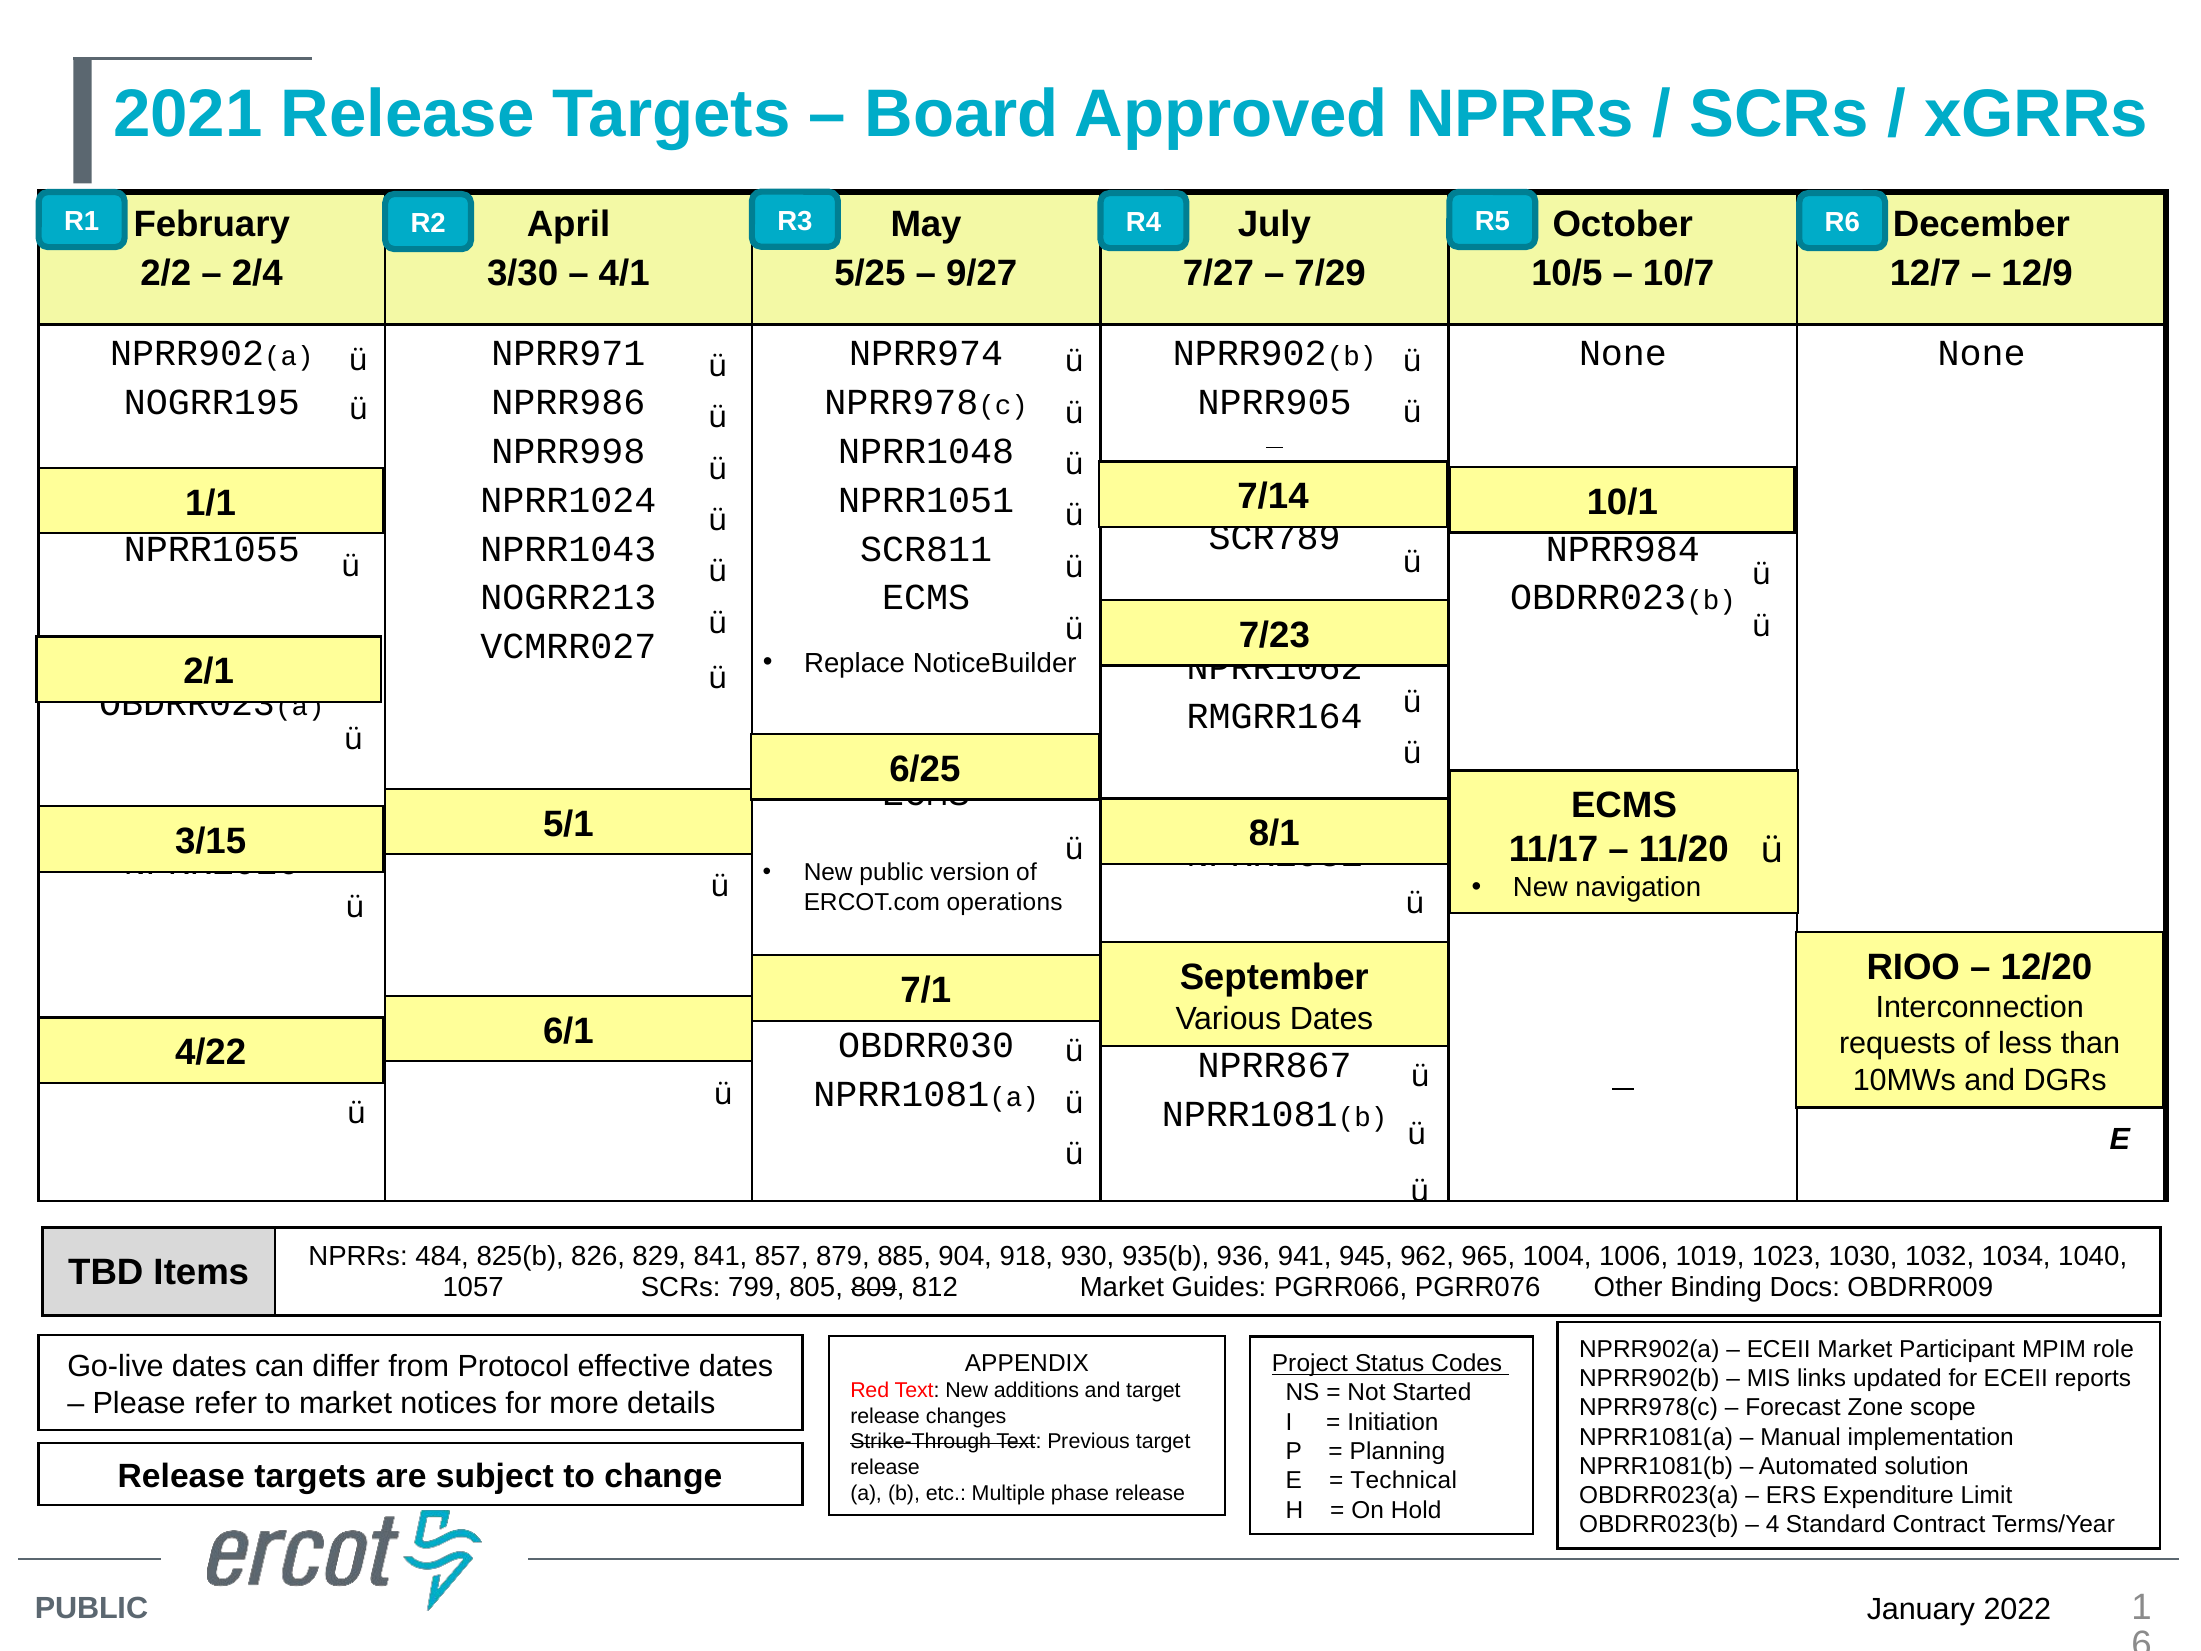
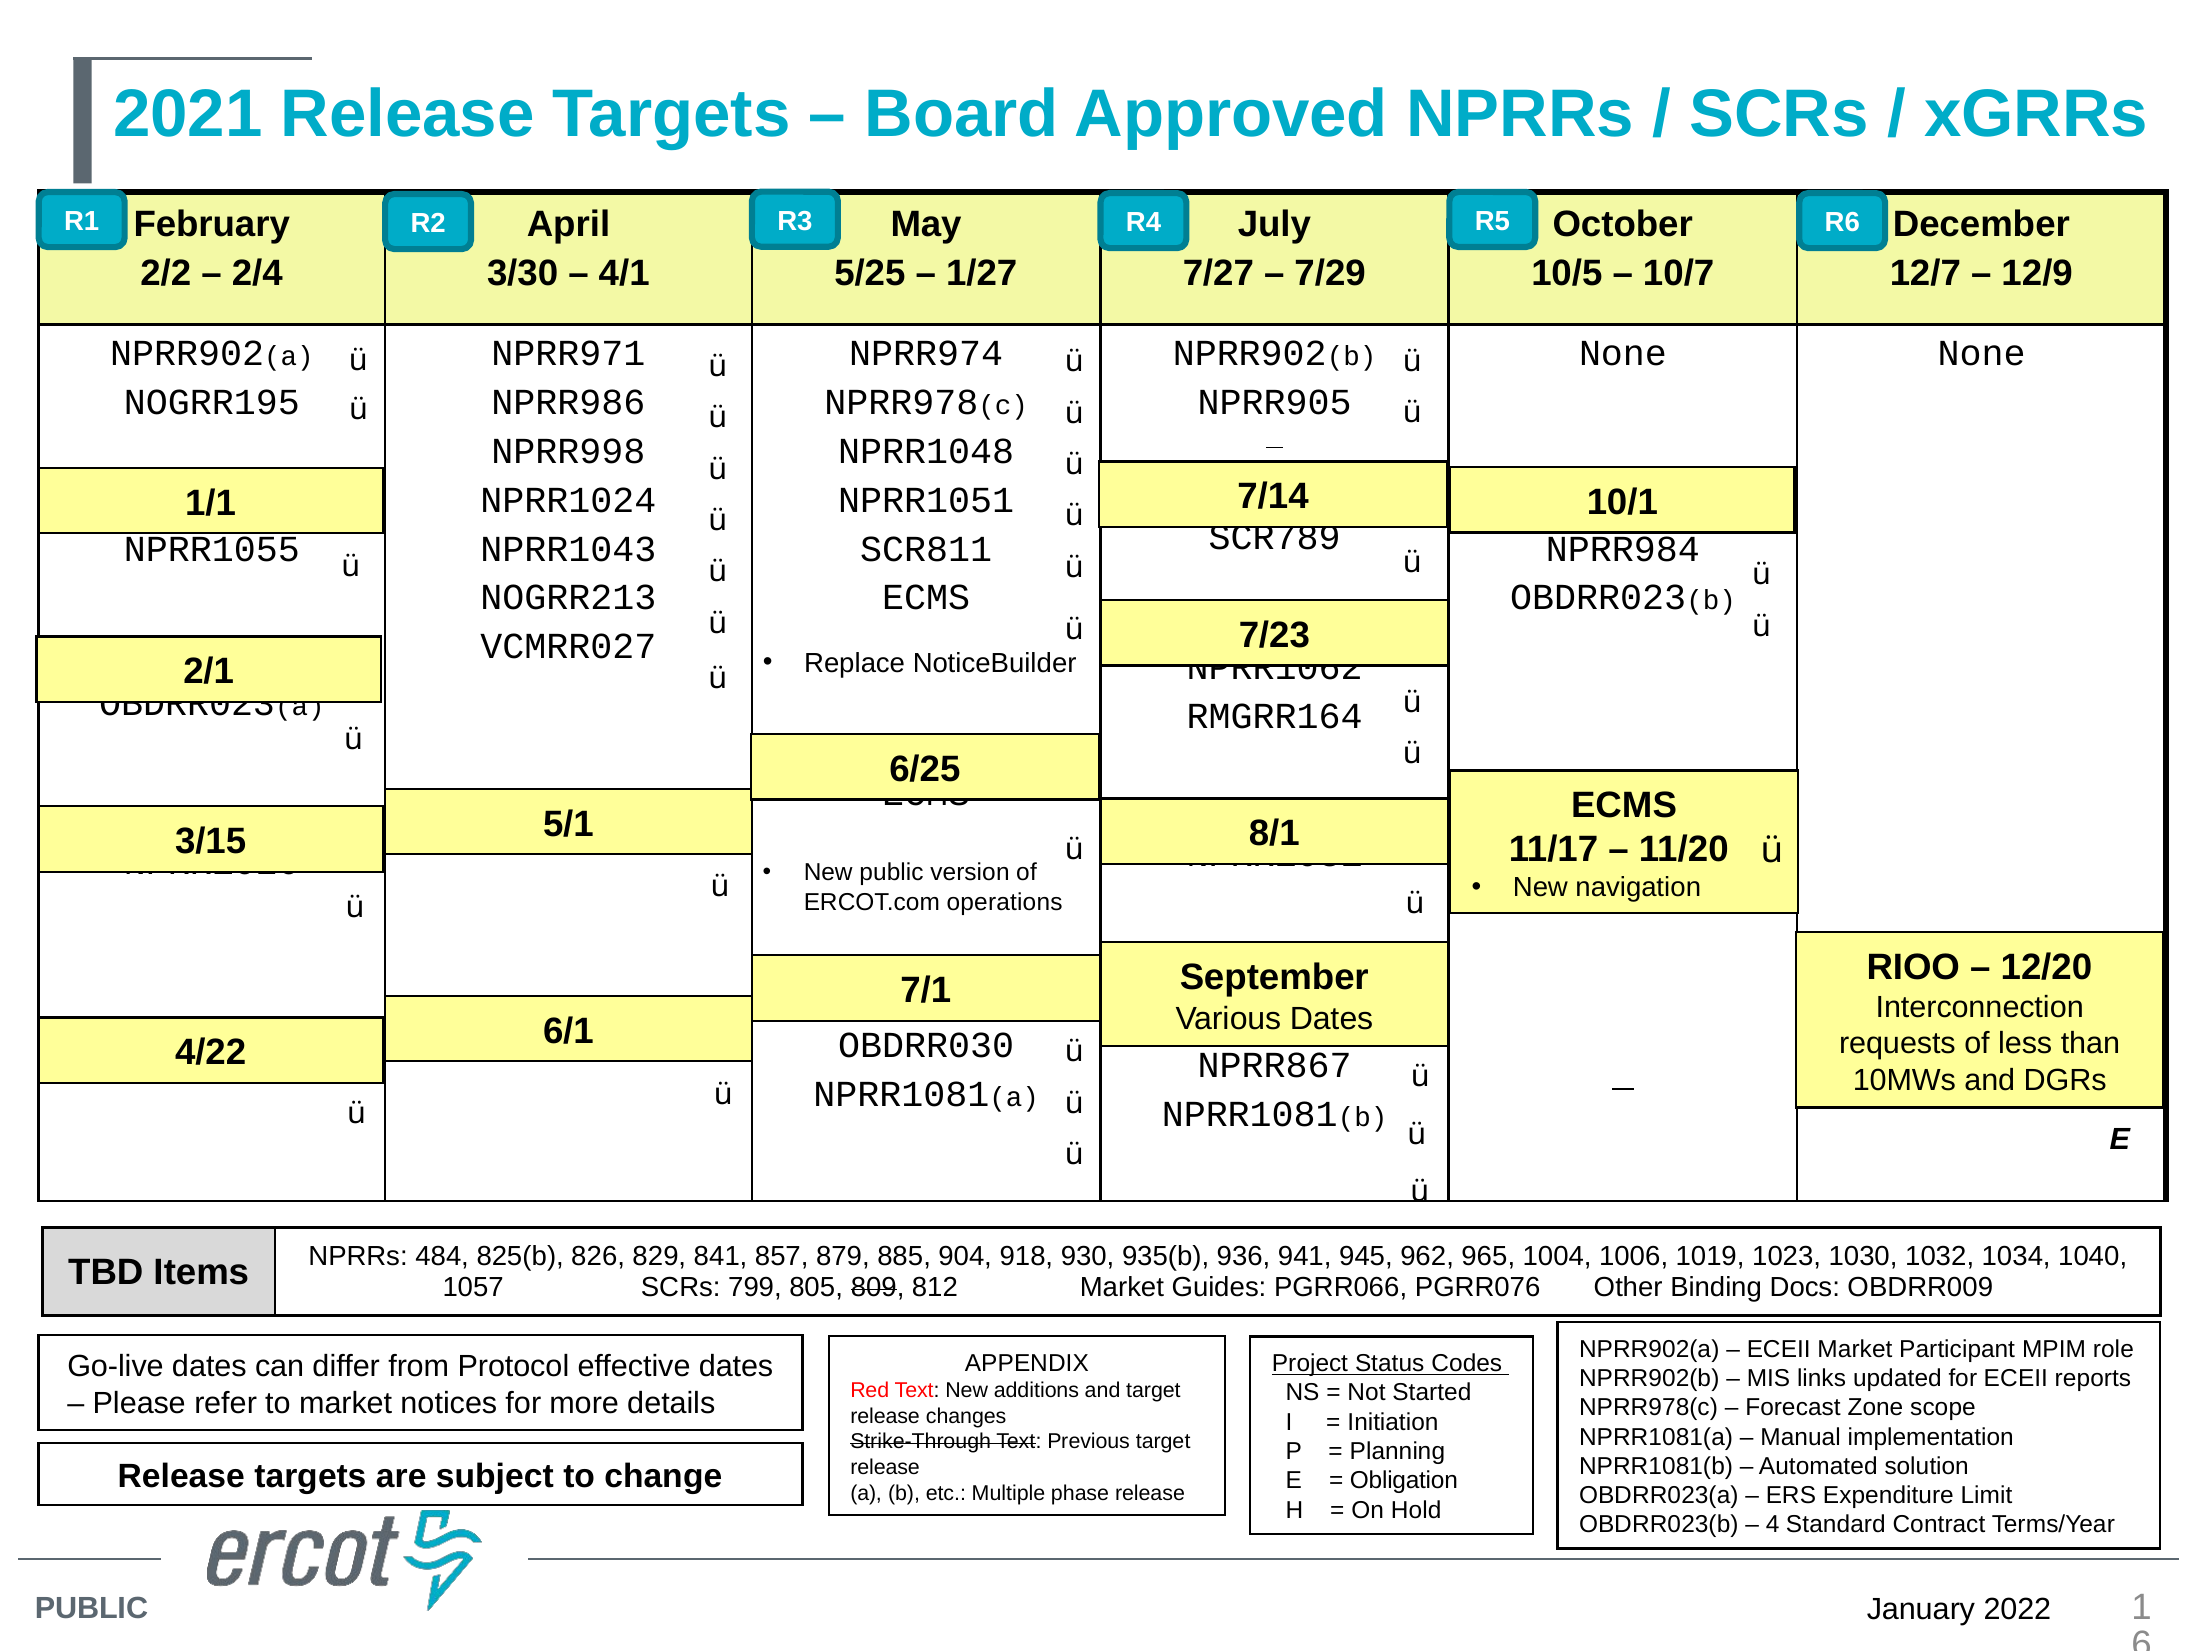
9/27: 9/27 -> 1/27 (982, 273)
Technical: Technical -> Obligation (1404, 1481)
